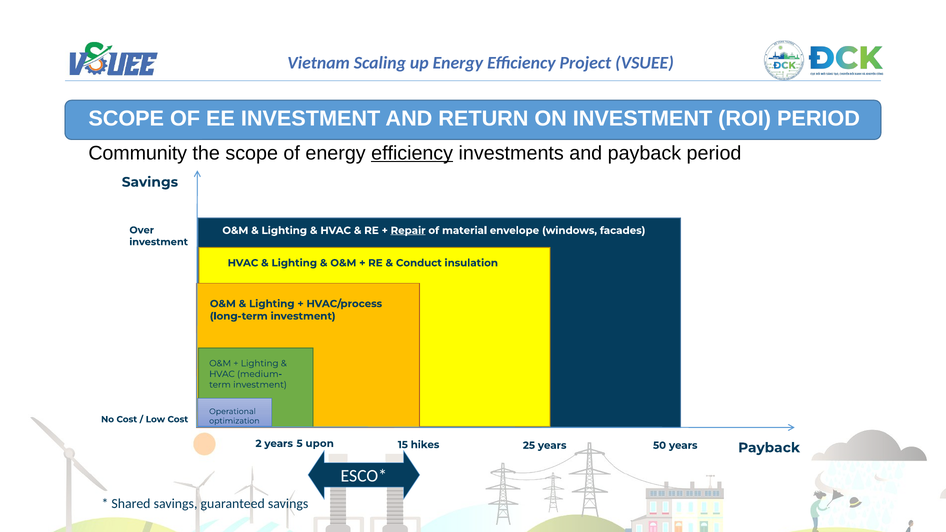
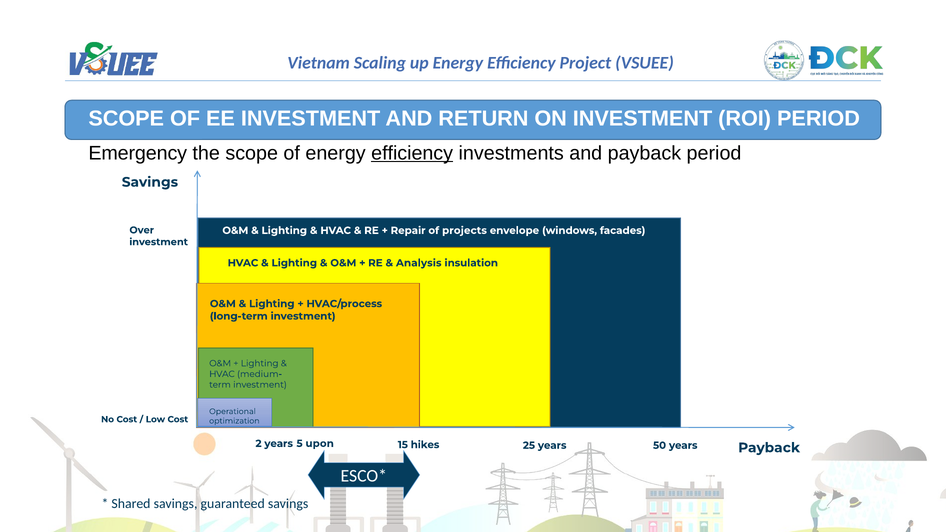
Community: Community -> Emergency (138, 153)
Repair underline: present -> none (408, 231)
material: material -> projects (464, 231)
Conduct: Conduct -> Analysis (419, 263)
